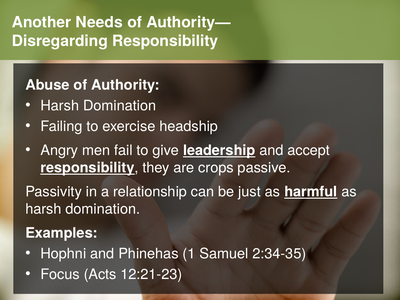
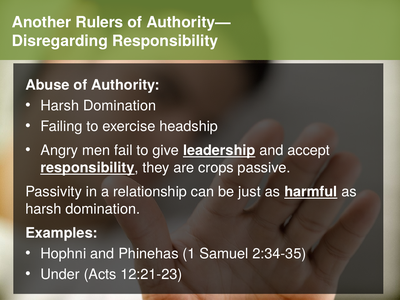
Needs: Needs -> Rulers (99, 22)
Focus: Focus -> Under (60, 274)
